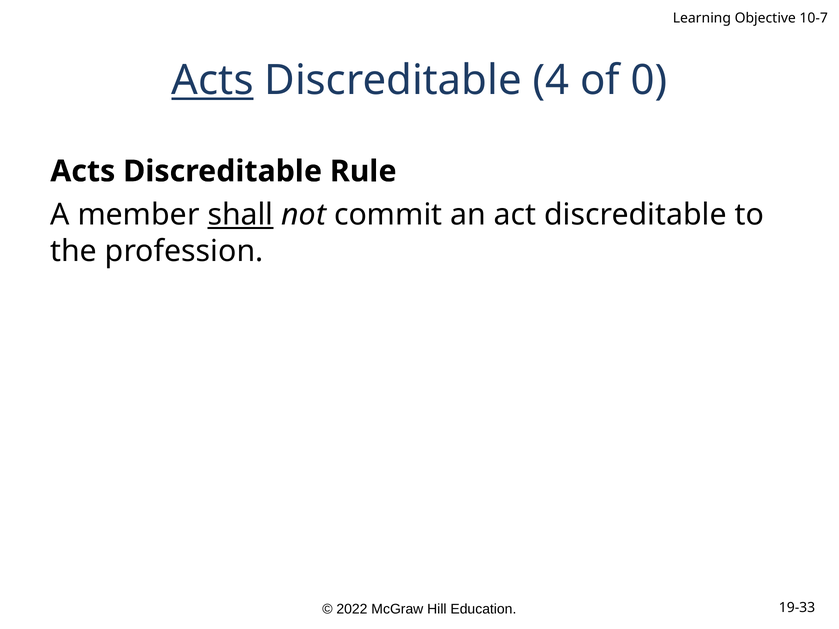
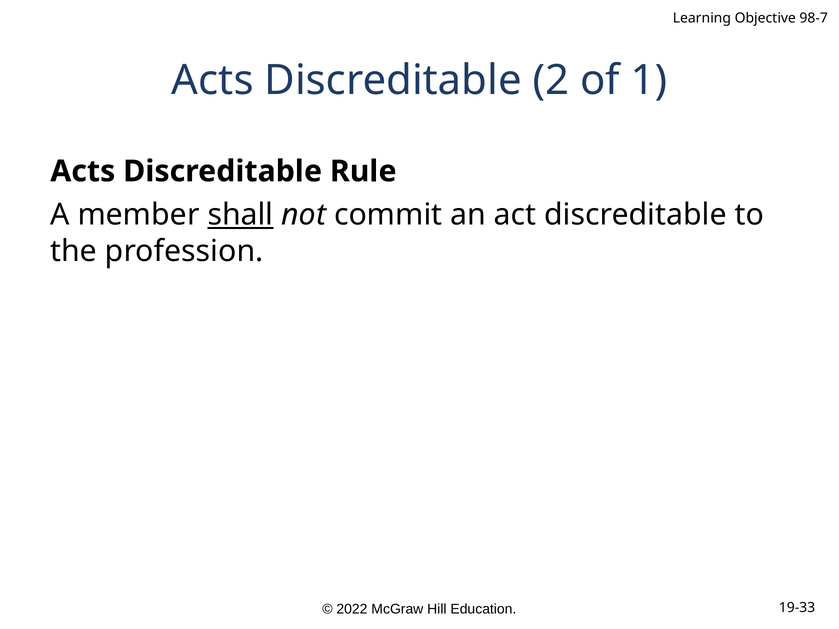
10-7: 10-7 -> 98-7 (814, 18)
Acts underline: present -> none (213, 81)
4: 4 -> 2 (551, 81)
0: 0 -> 1 (649, 81)
